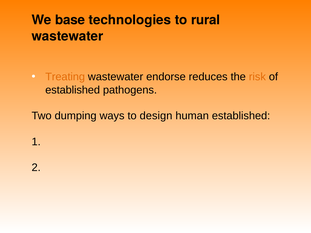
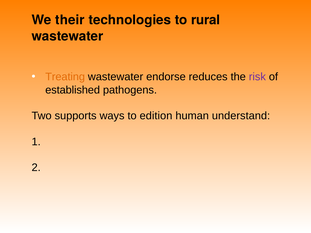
base: base -> their (70, 20)
risk colour: orange -> purple (257, 77)
dumping: dumping -> supports (76, 116)
design: design -> edition (156, 116)
human established: established -> understand (241, 116)
